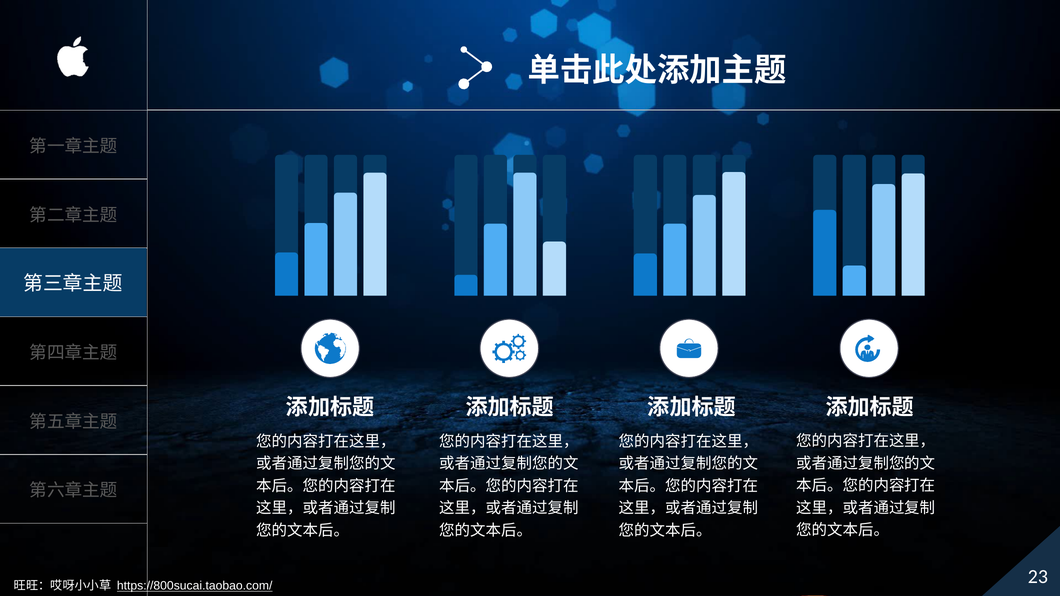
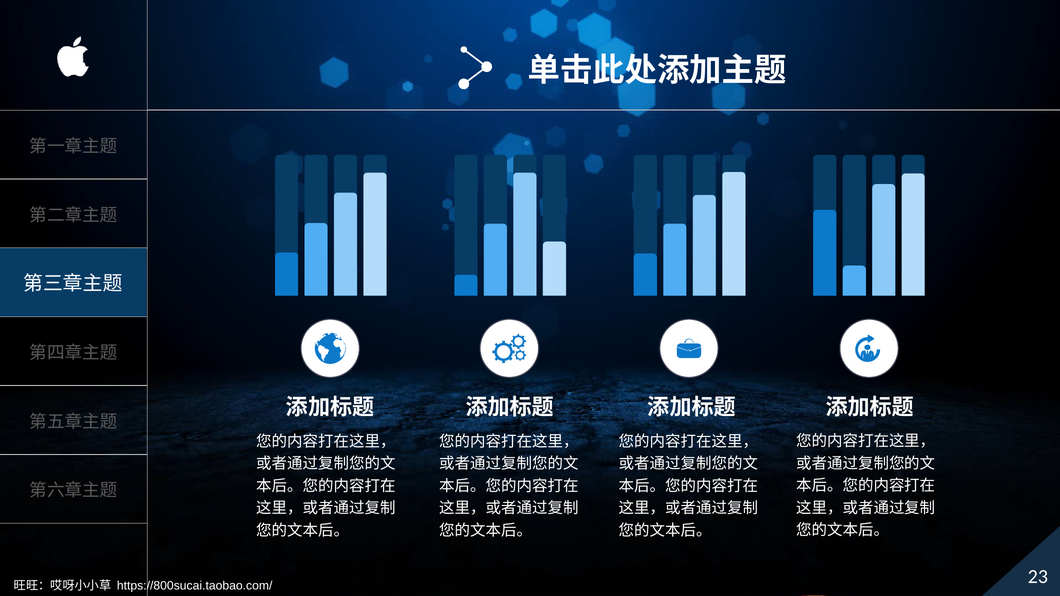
https://800sucai.taobao.com/ underline: present -> none (195, 586)
